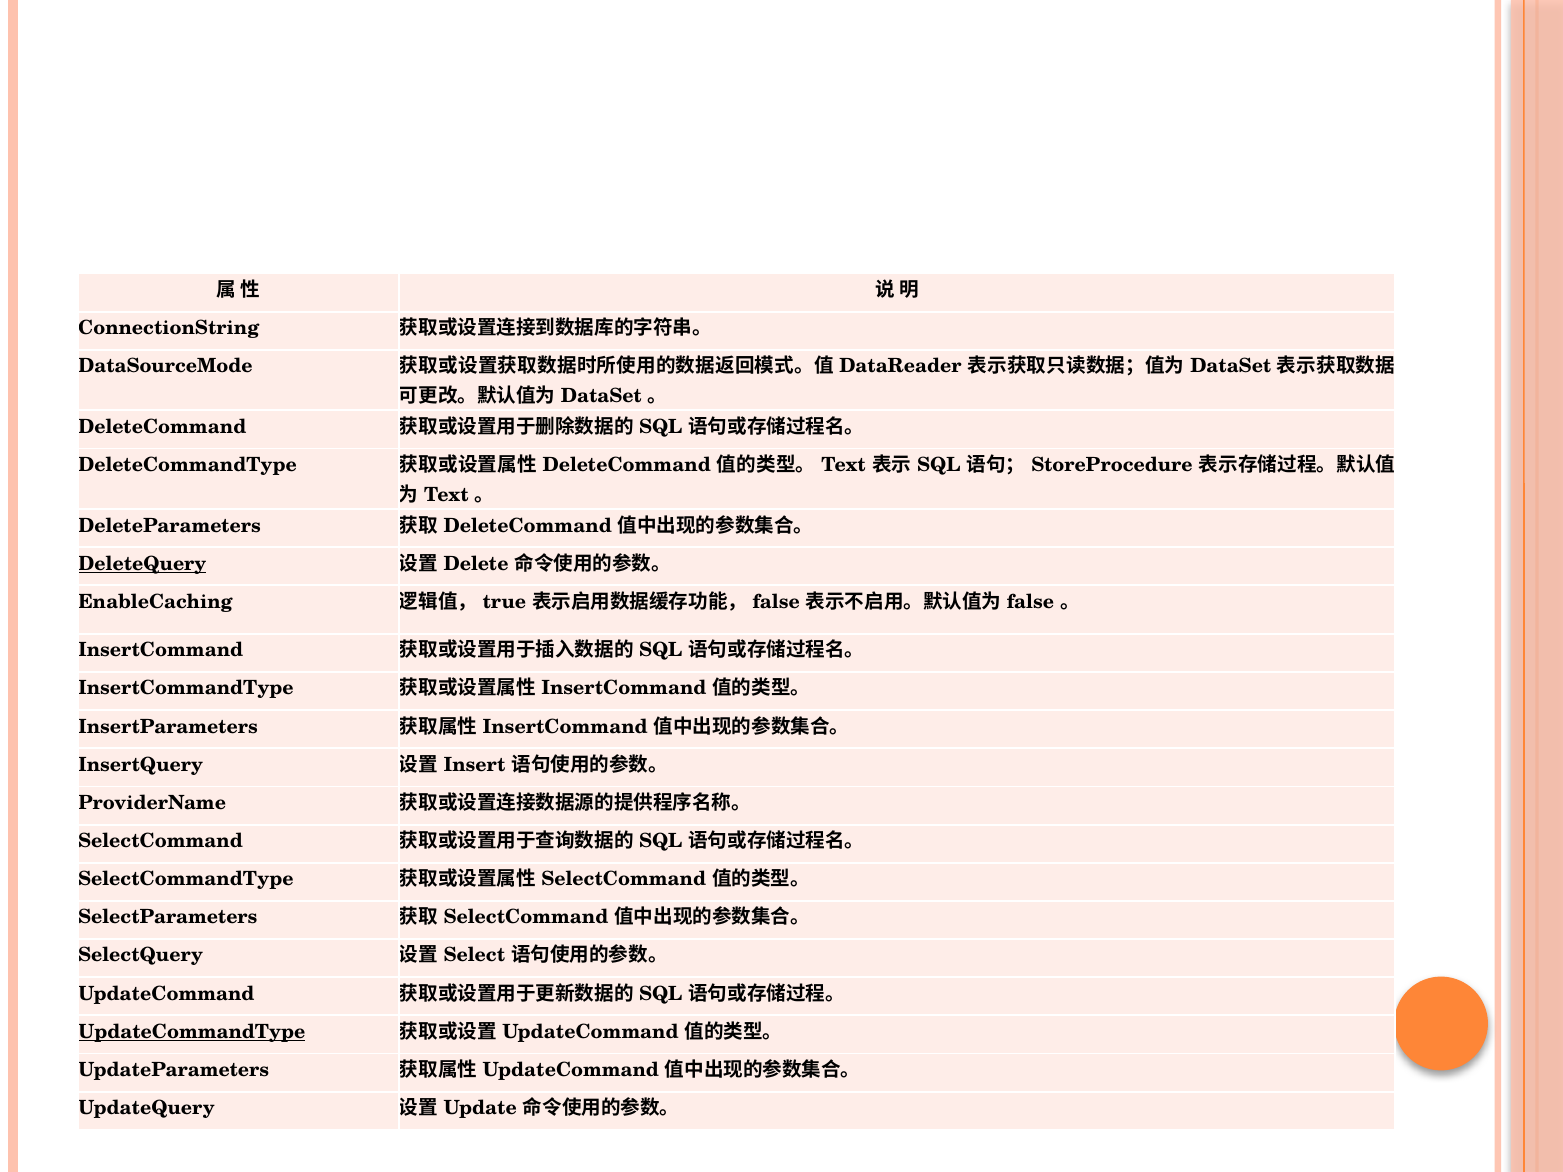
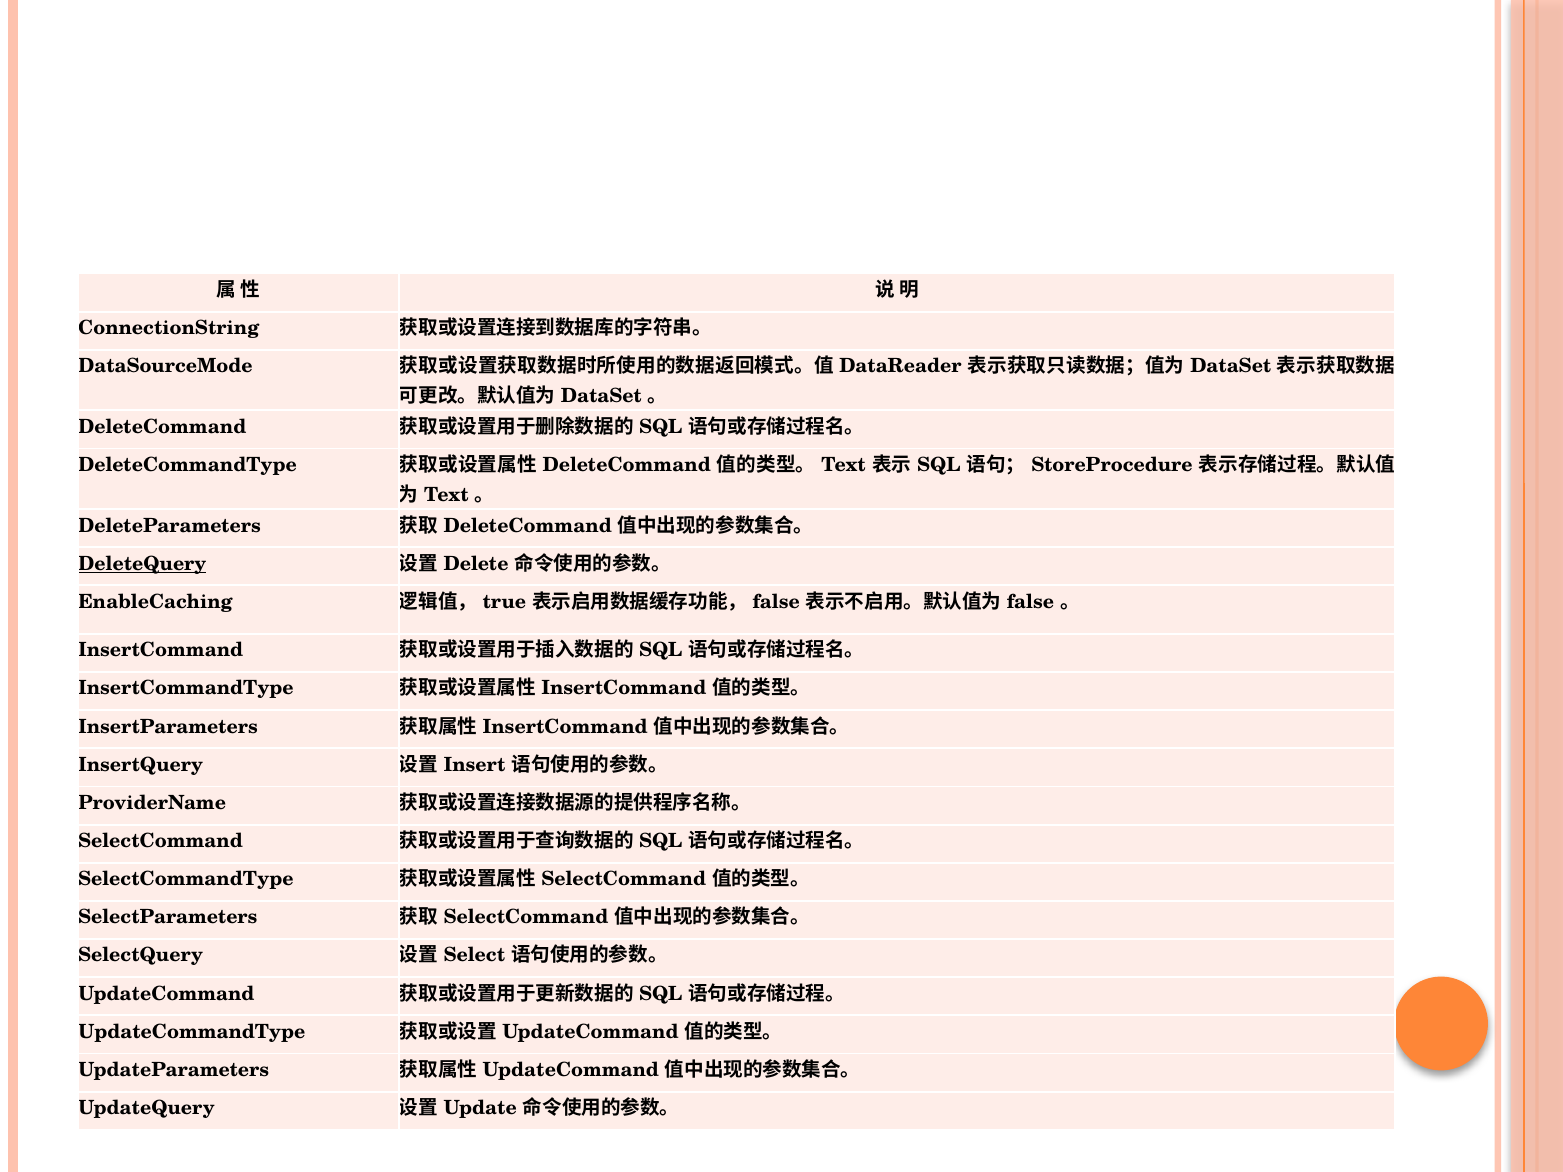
UpdateCommandType underline: present -> none (192, 1032)
